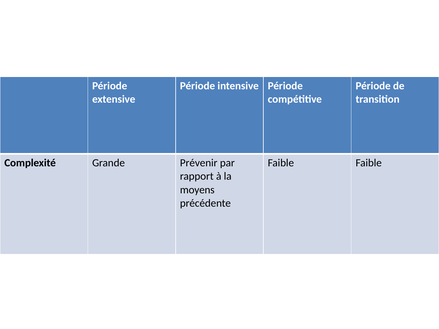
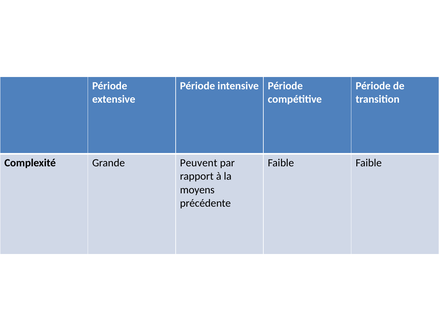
Prévenir: Prévenir -> Peuvent (199, 163)
